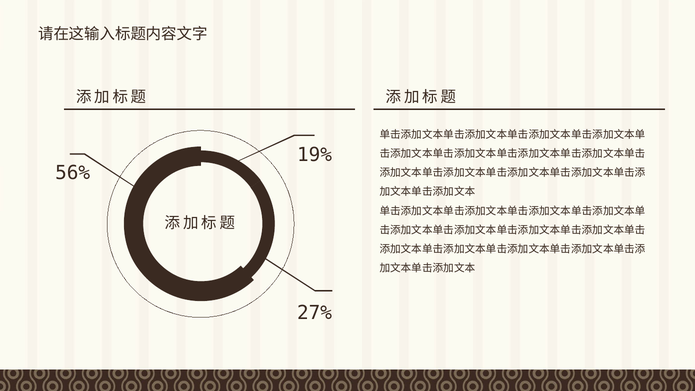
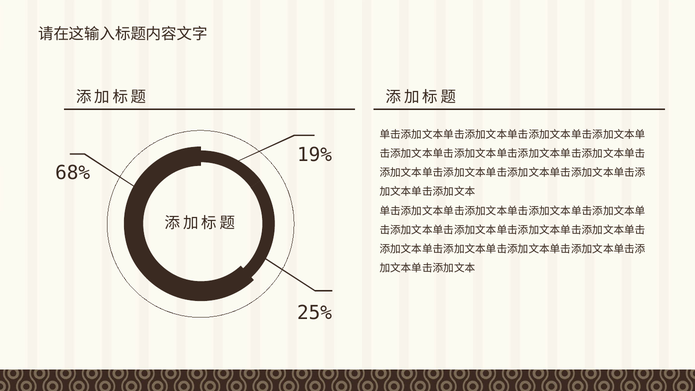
56%: 56% -> 68% (73, 173)
27%: 27% -> 25% (315, 313)
